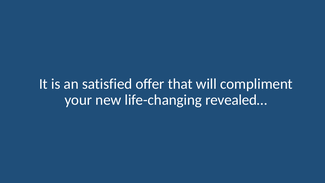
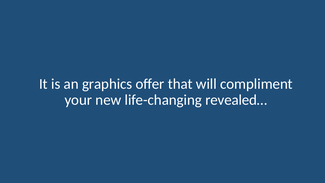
satisfied: satisfied -> graphics (107, 84)
